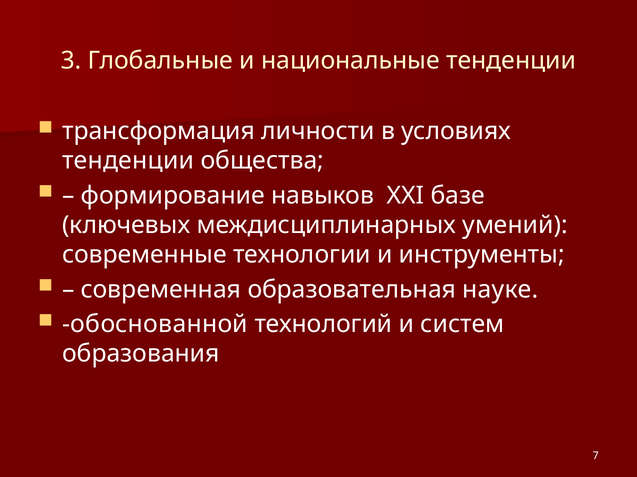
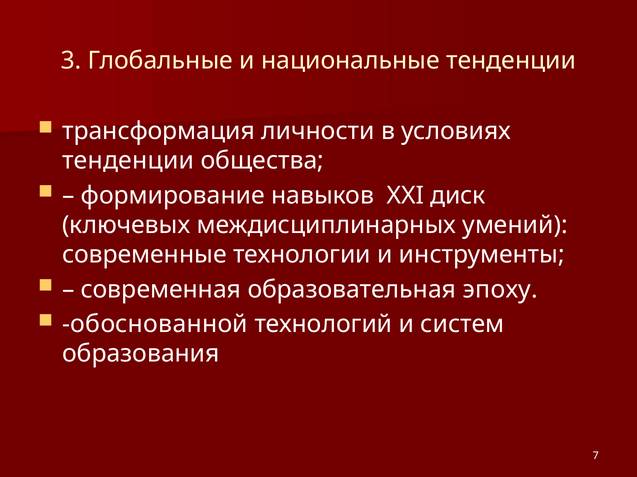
базе: базе -> диск (458, 196)
науке: науке -> эпоху (500, 290)
